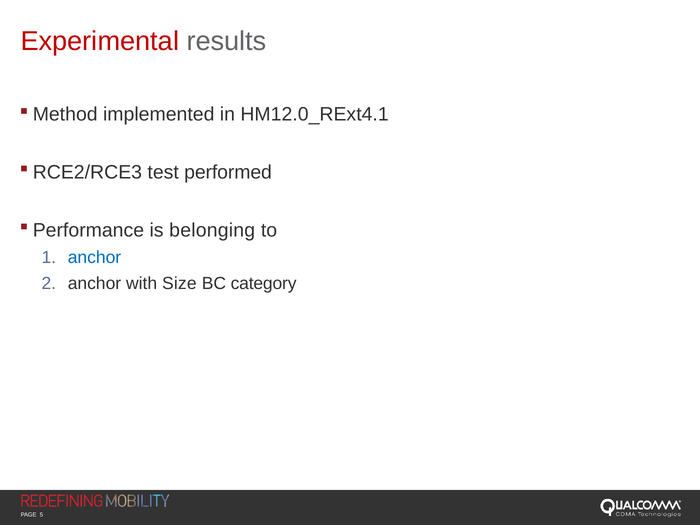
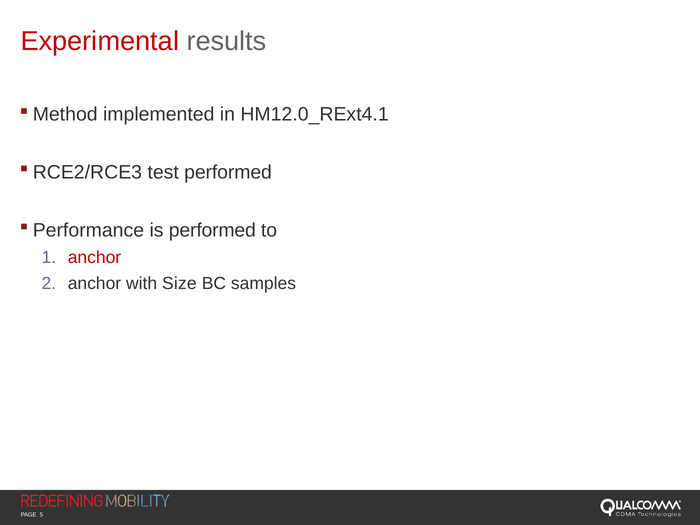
is belonging: belonging -> performed (212, 230)
anchor colour: blue -> red (94, 257)
category: category -> samples (263, 283)
